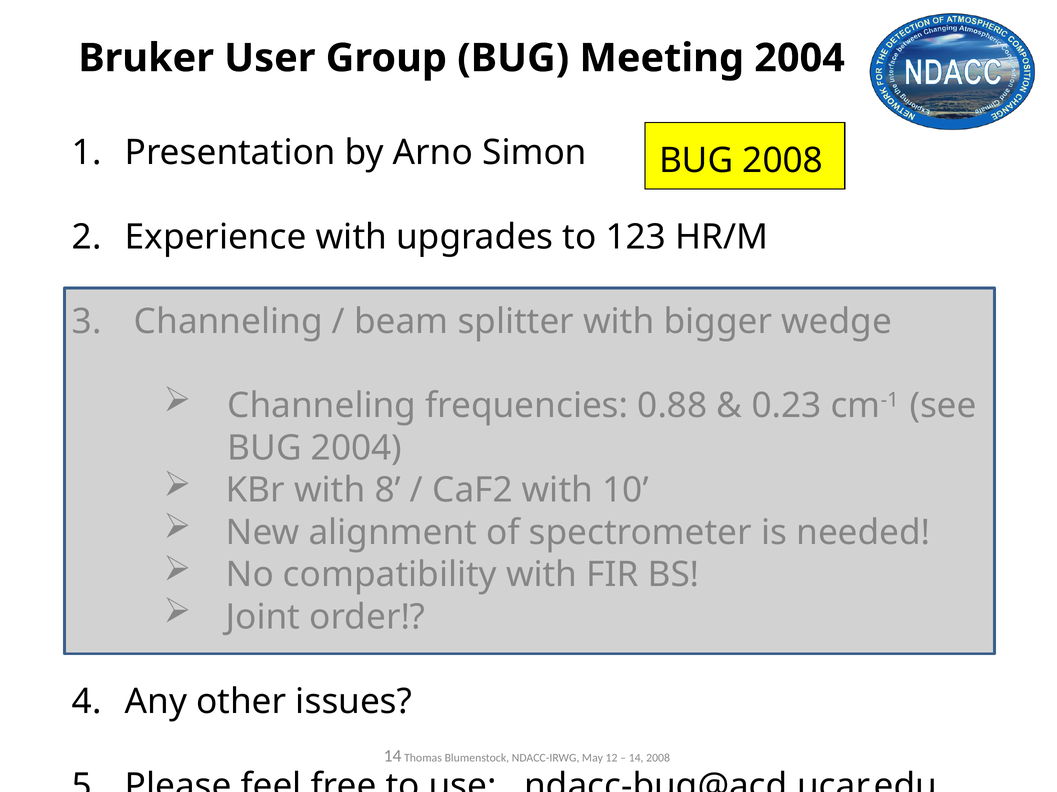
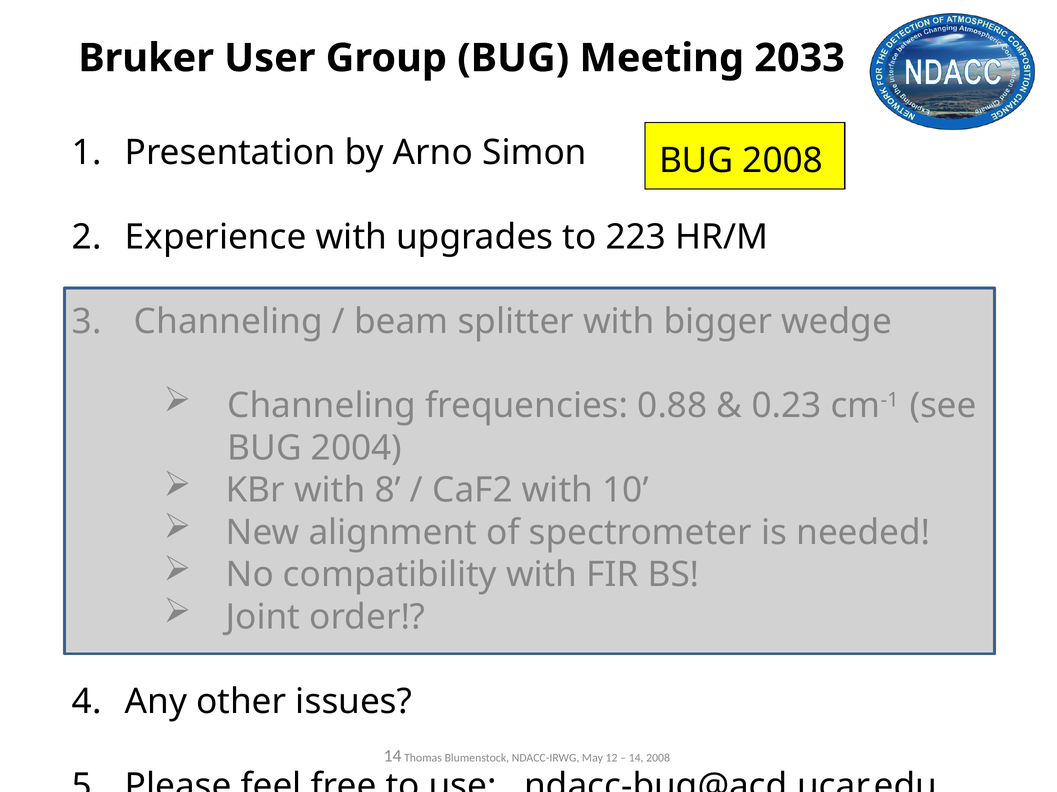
Meeting 2004: 2004 -> 2033 (800, 58)
123: 123 -> 223 (636, 237)
